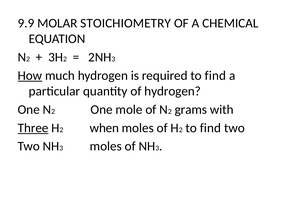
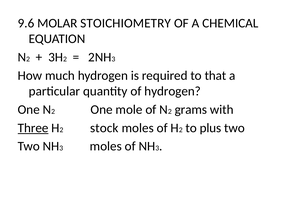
9.9: 9.9 -> 9.6 (26, 23)
How underline: present -> none (30, 76)
required to find: find -> that (215, 76)
when: when -> stock (104, 128)
find: find -> plus (211, 128)
